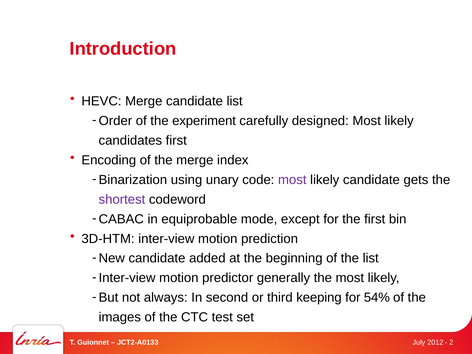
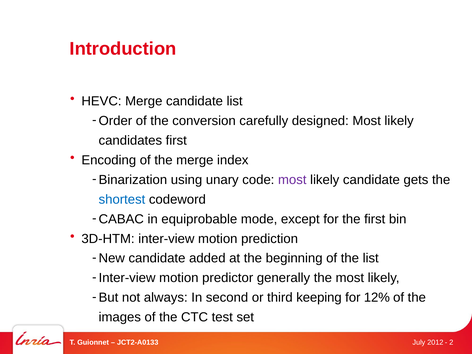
experiment: experiment -> conversion (204, 121)
shortest colour: purple -> blue (122, 199)
54%: 54% -> 12% (377, 298)
